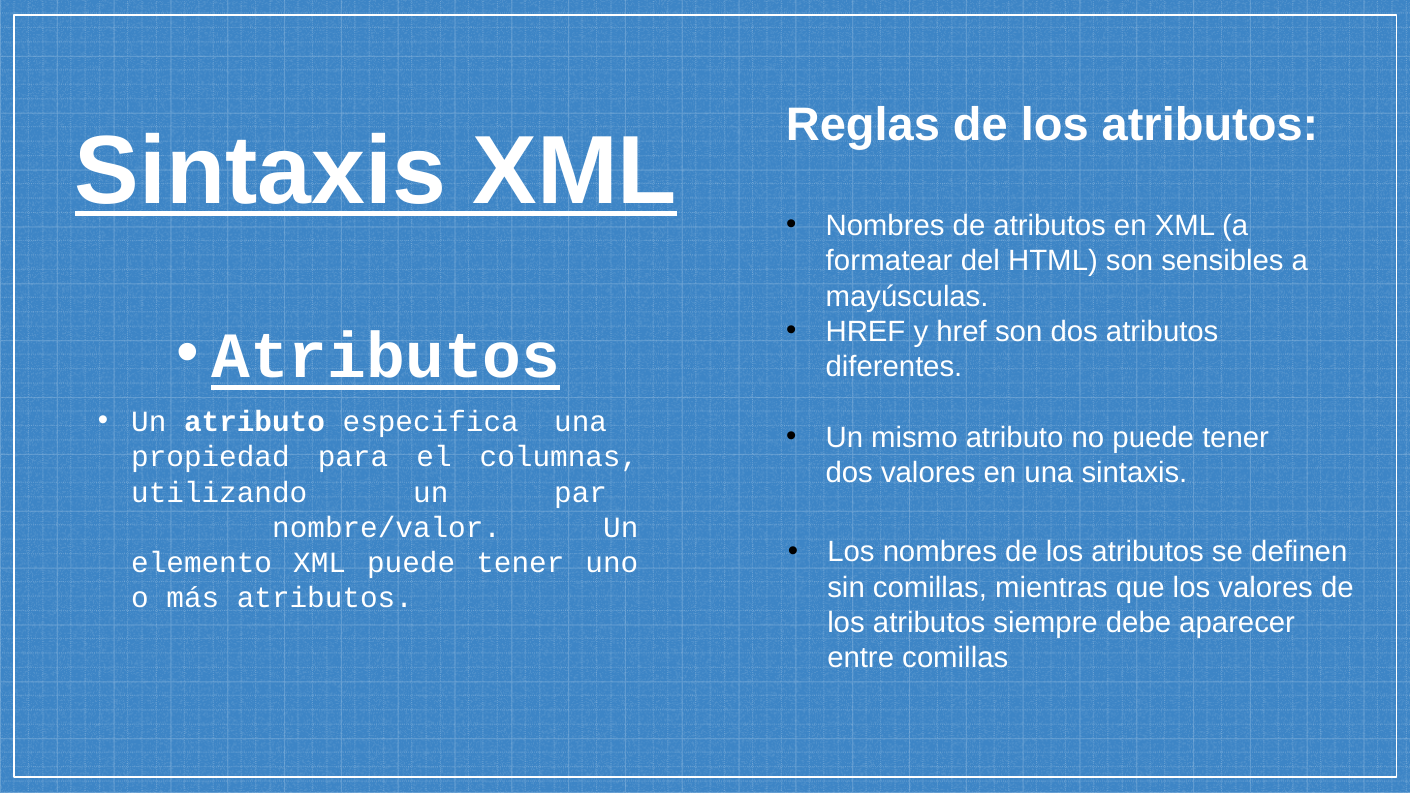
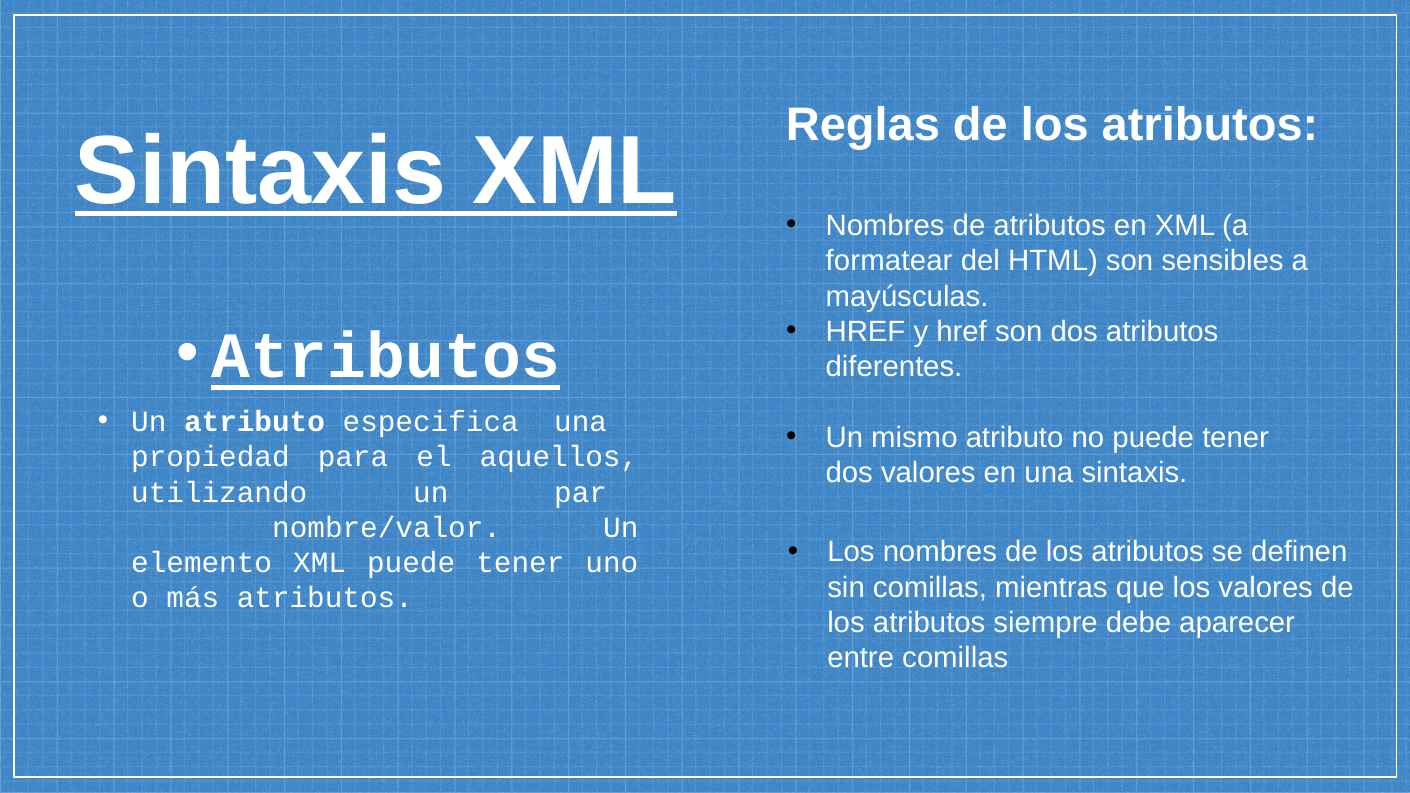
columnas: columnas -> aquellos (559, 457)
